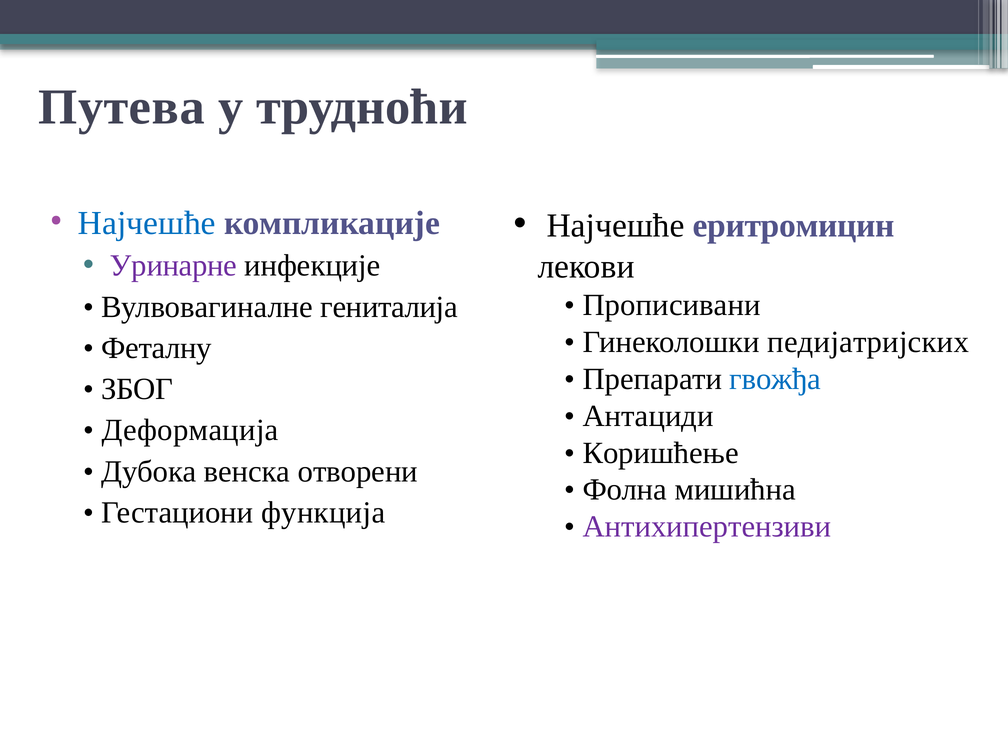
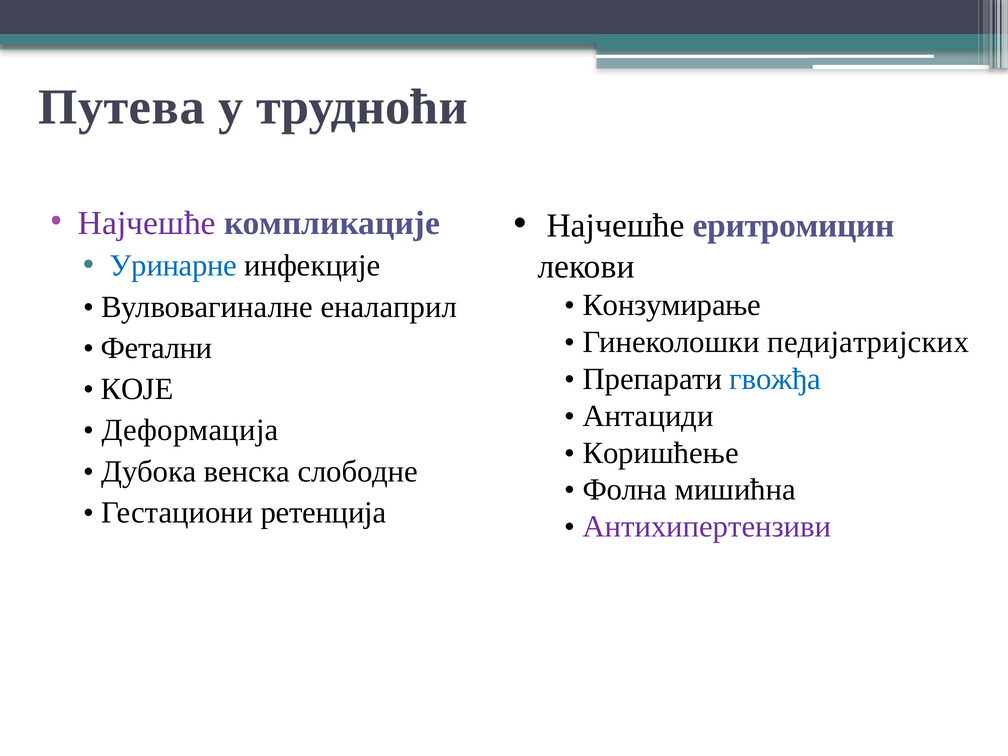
Најчешће colour: blue -> purple (147, 223)
Уринарне colour: purple -> blue (174, 266)
Прописивани: Прописивани -> Конзумирање (672, 305)
гениталија: гениталија -> еналаприл (389, 307)
Феталну: Феталну -> Фетални (157, 348)
ЗБОГ: ЗБОГ -> КОЈЕ (137, 389)
отворени: отворени -> слободне (358, 471)
функција: функција -> ретенција (324, 513)
